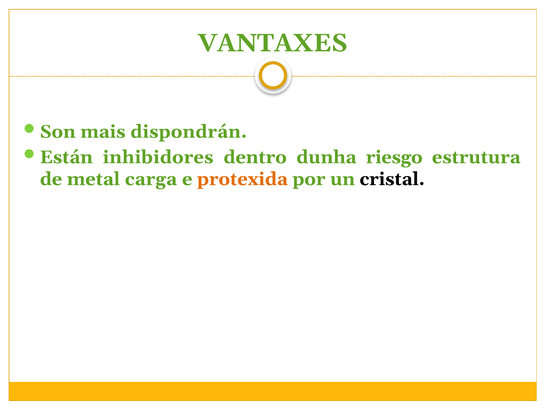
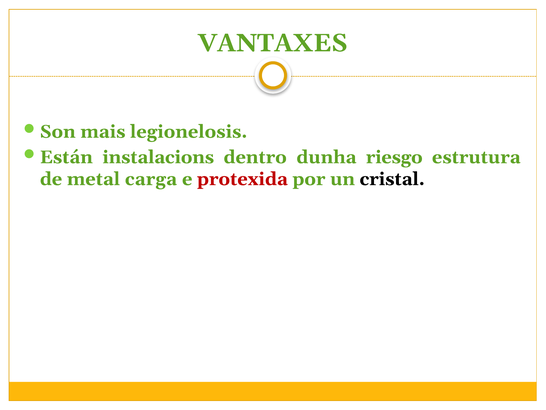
dispondrán: dispondrán -> legionelosis (189, 132)
inhibidores: inhibidores -> instalacions (158, 157)
protexida colour: orange -> red (242, 179)
